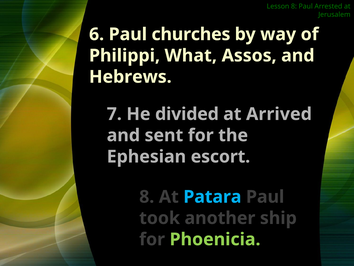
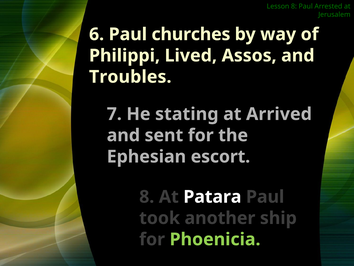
What: What -> Lived (191, 55)
Hebrews: Hebrews -> Troubles (130, 77)
divided: divided -> stating (187, 114)
Patara colour: light blue -> white (212, 196)
